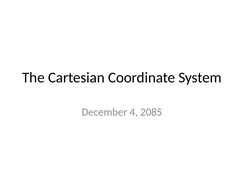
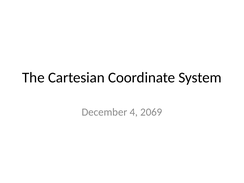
2085: 2085 -> 2069 (151, 112)
